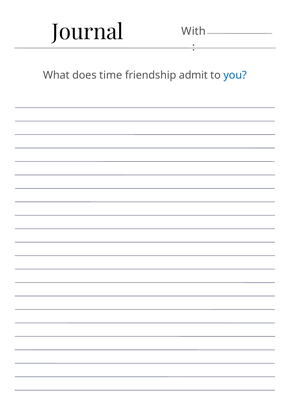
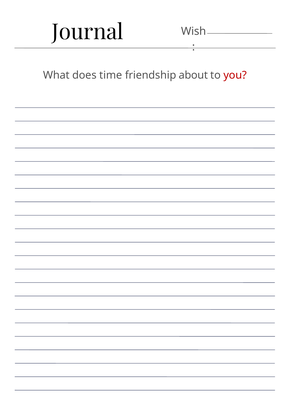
With: With -> Wish (194, 31)
admit: admit -> about (193, 75)
you colour: blue -> red (235, 75)
